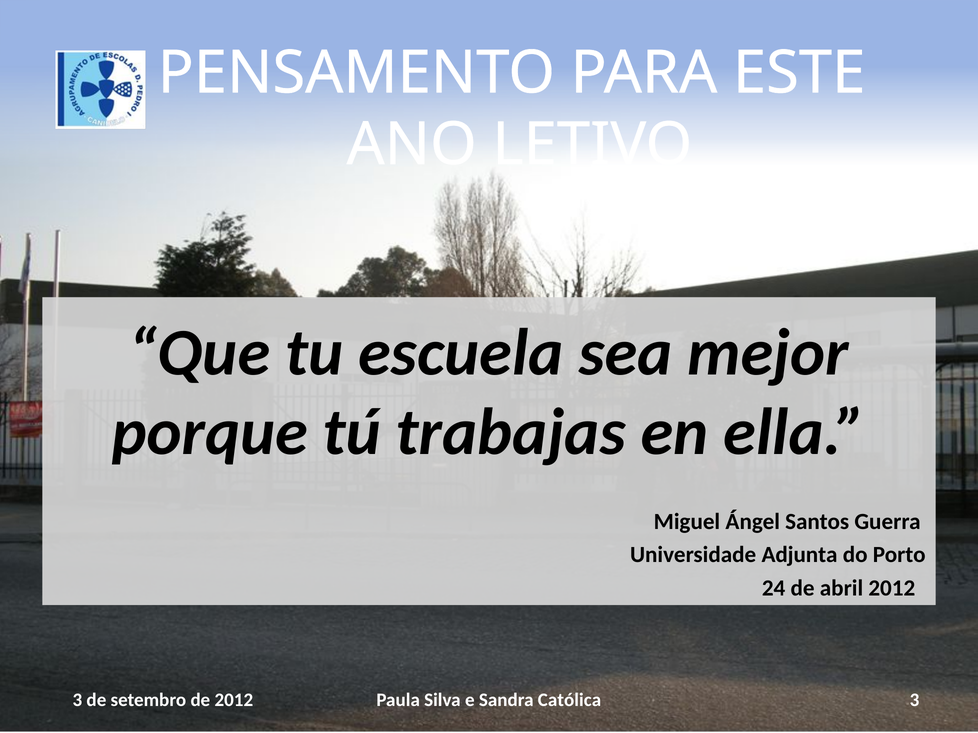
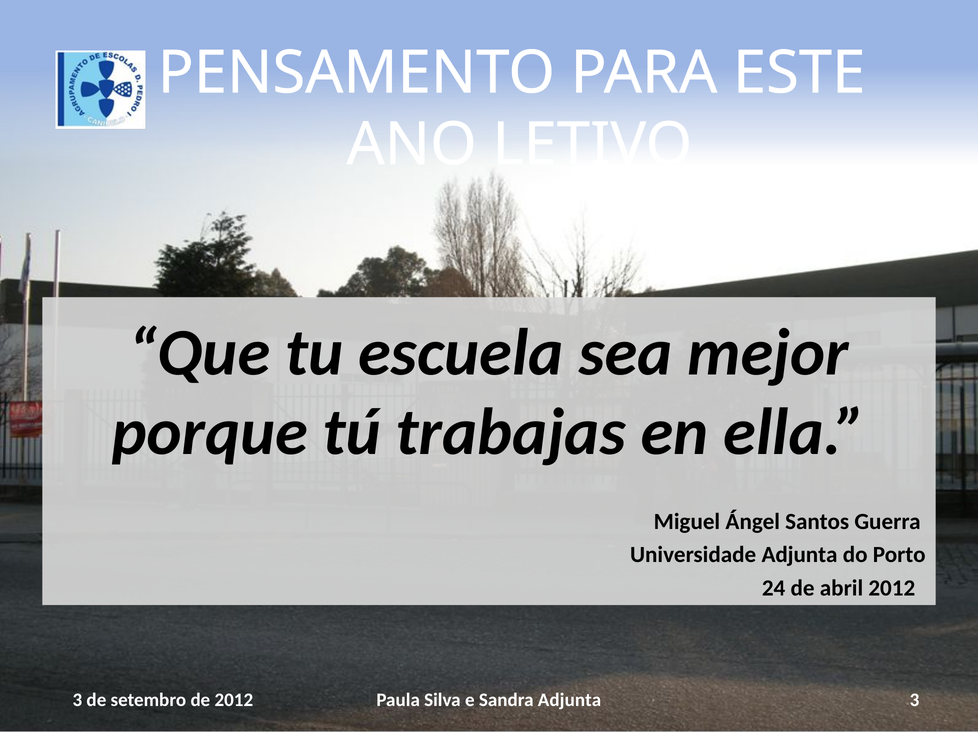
Sandra Católica: Católica -> Adjunta (570, 701)
